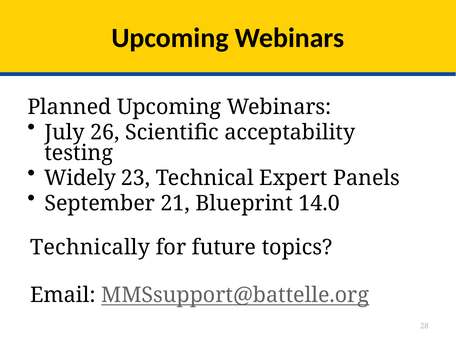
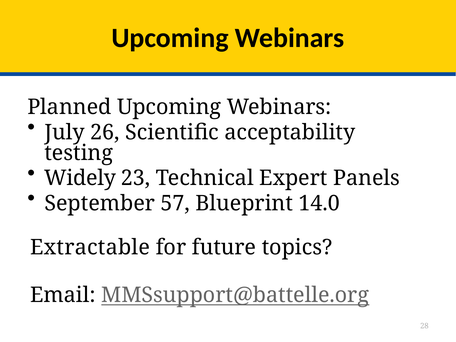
21: 21 -> 57 (175, 203)
Technically: Technically -> Extractable (90, 247)
